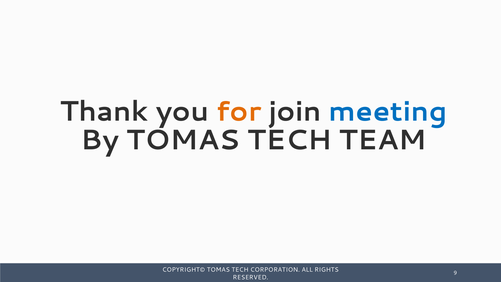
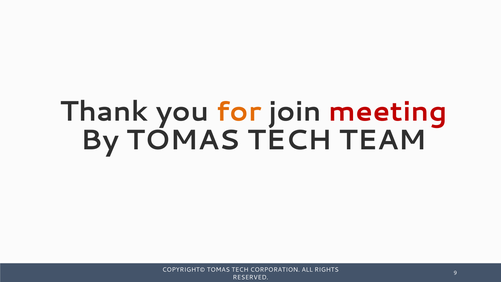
meeting colour: blue -> red (388, 111)
